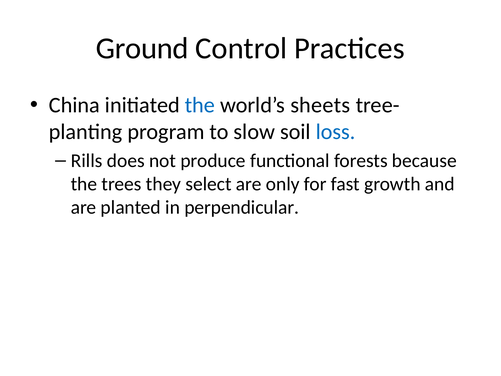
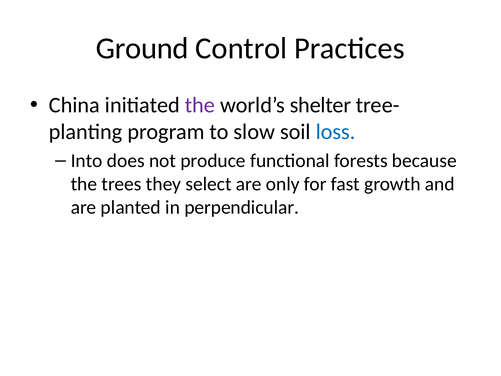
the colour: blue -> purple (200, 105)
sheets: sheets -> shelter (320, 105)
Rills: Rills -> Into (87, 161)
